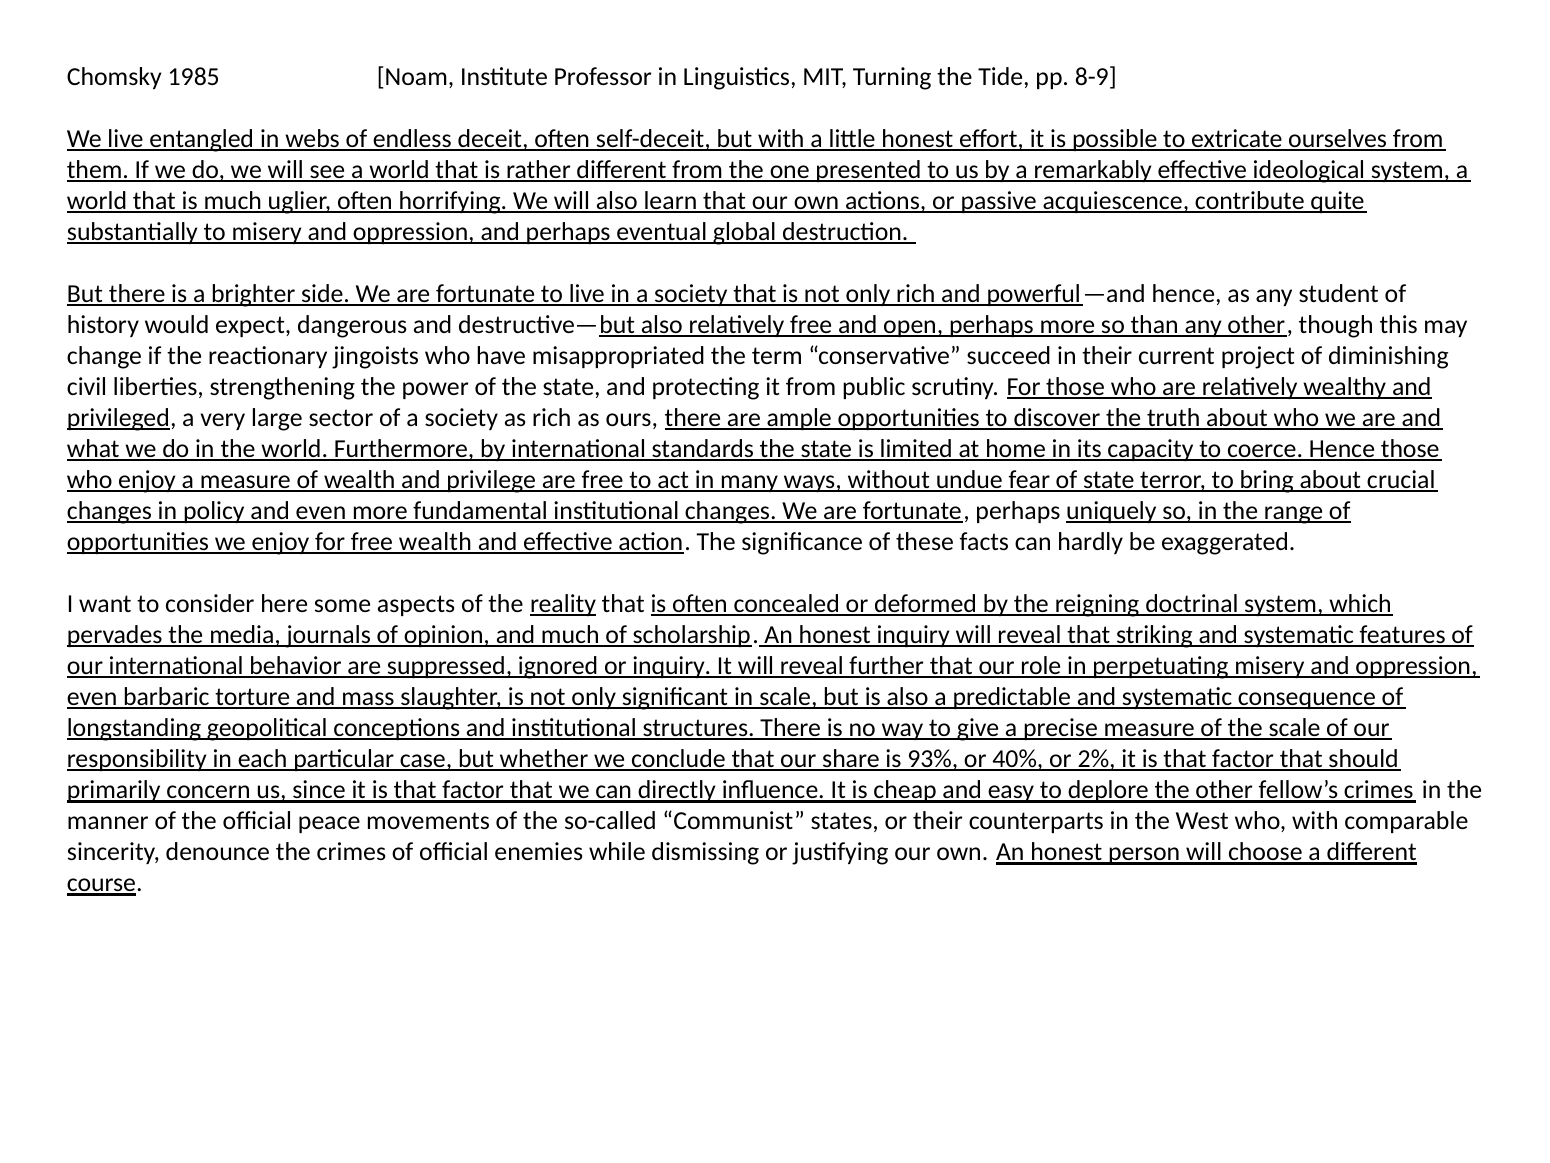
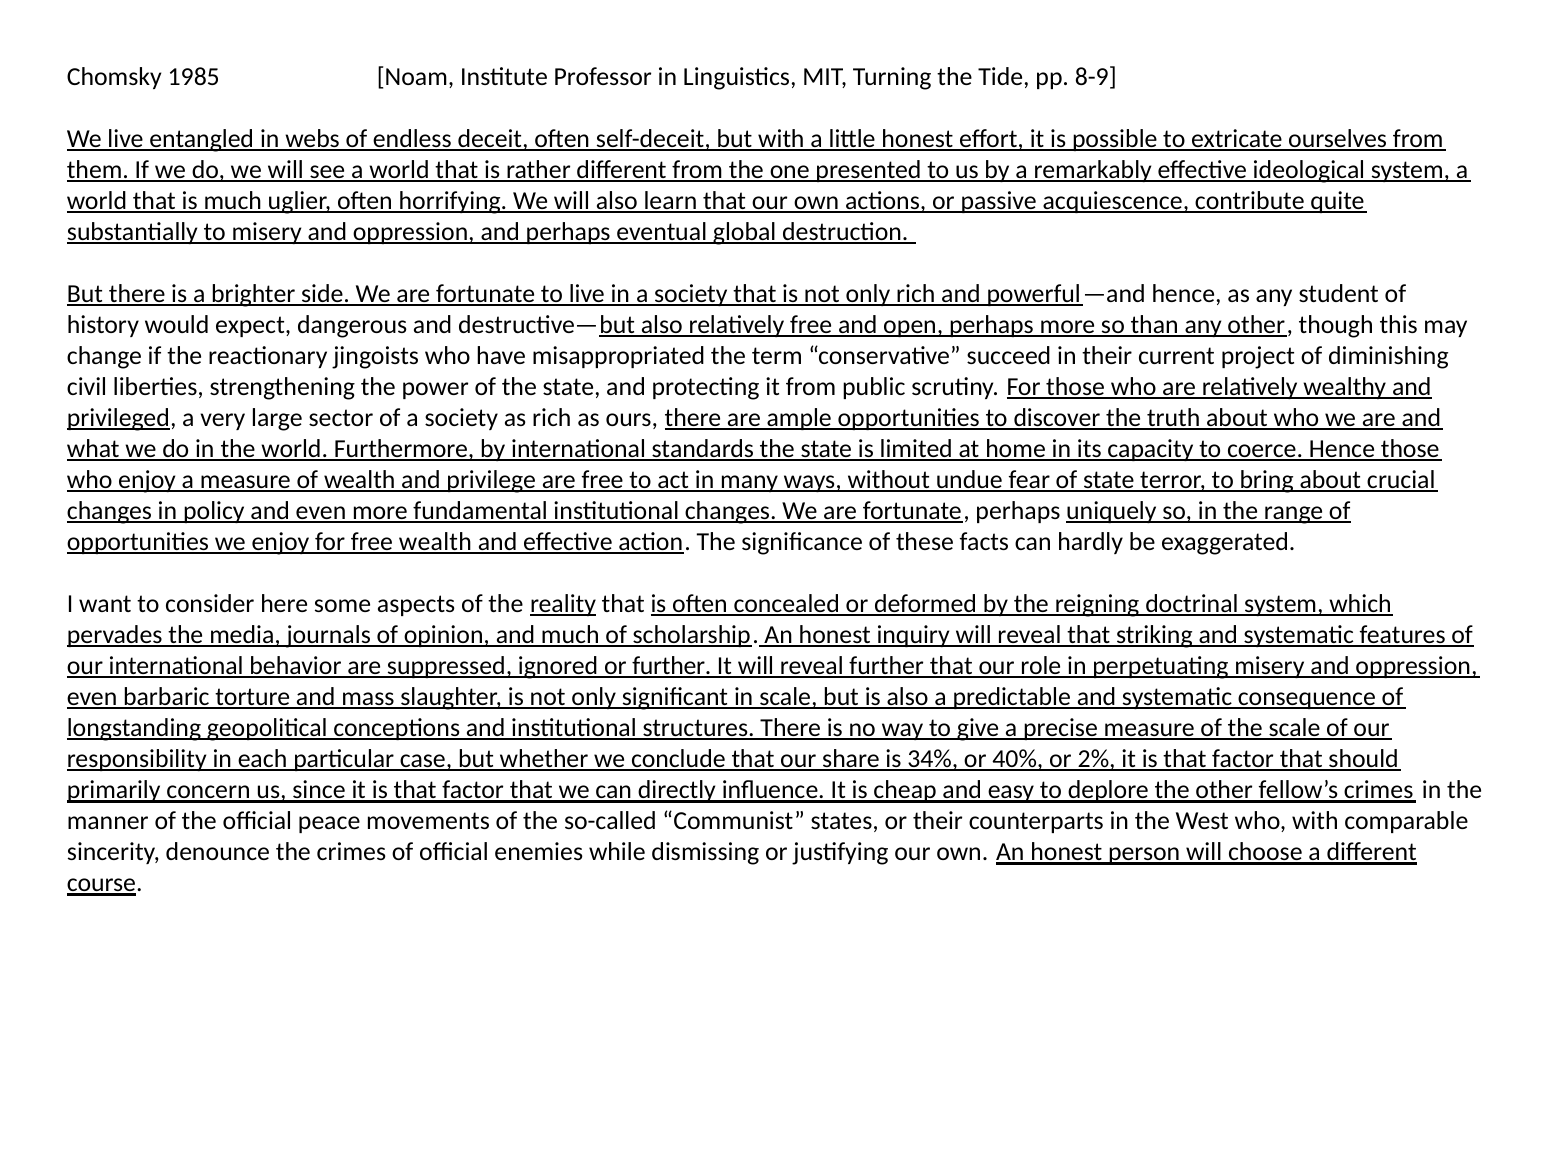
or inquiry: inquiry -> further (672, 666)
93%: 93% -> 34% (933, 759)
